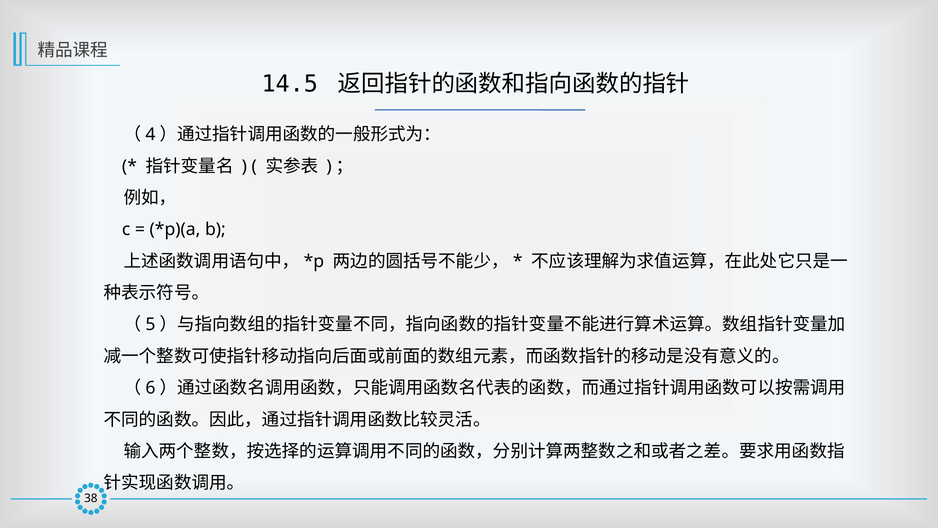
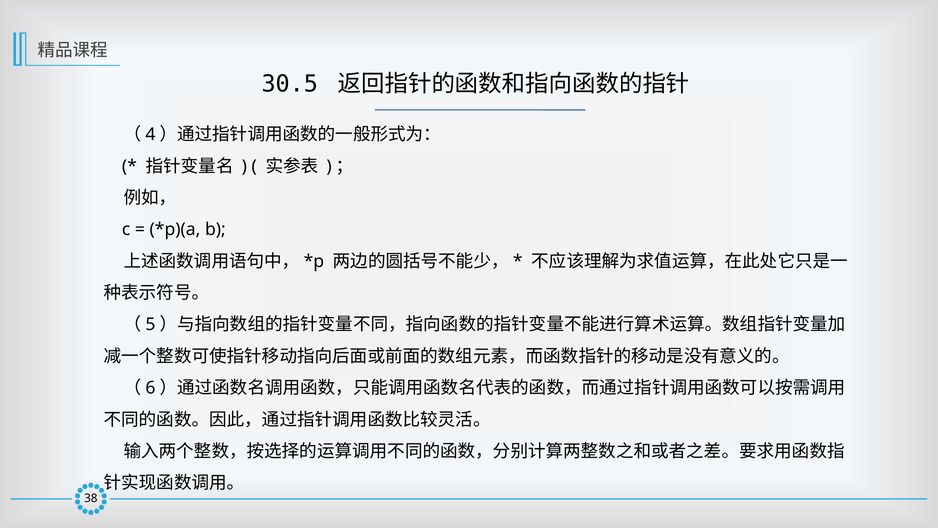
14.5: 14.5 -> 30.5 (290, 84)
